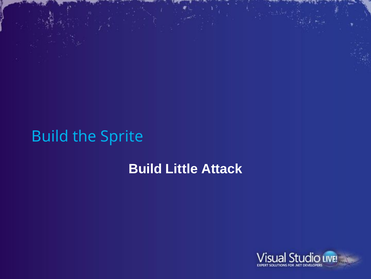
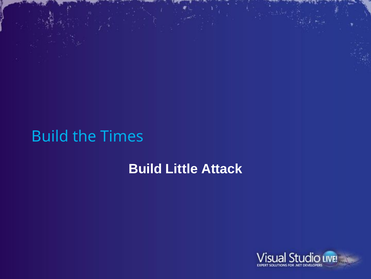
Sprite: Sprite -> Times (122, 136)
